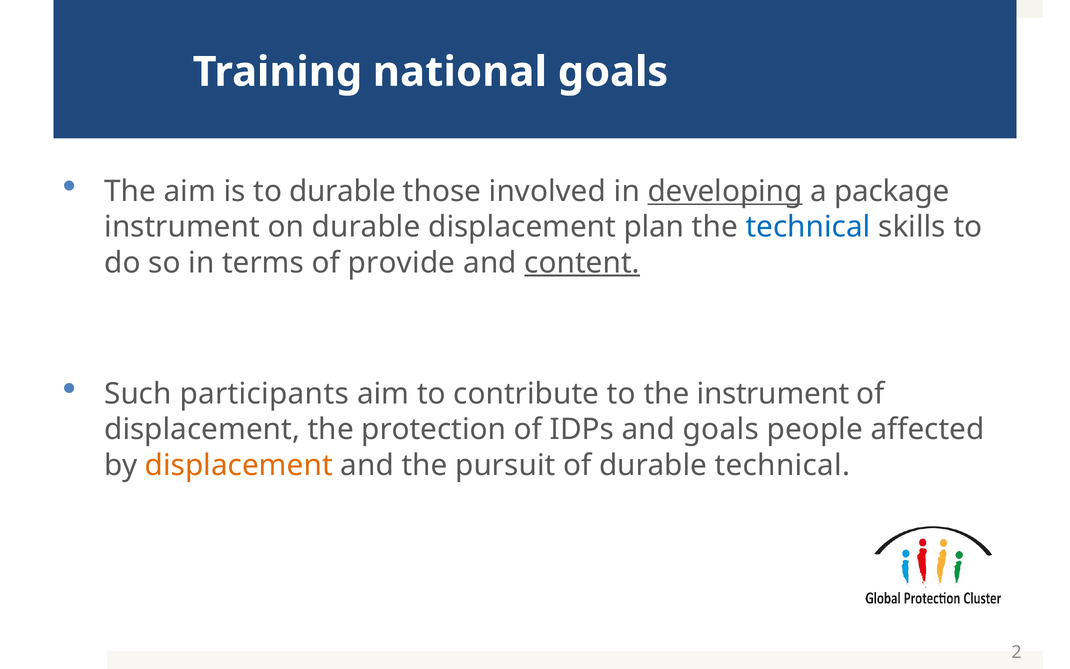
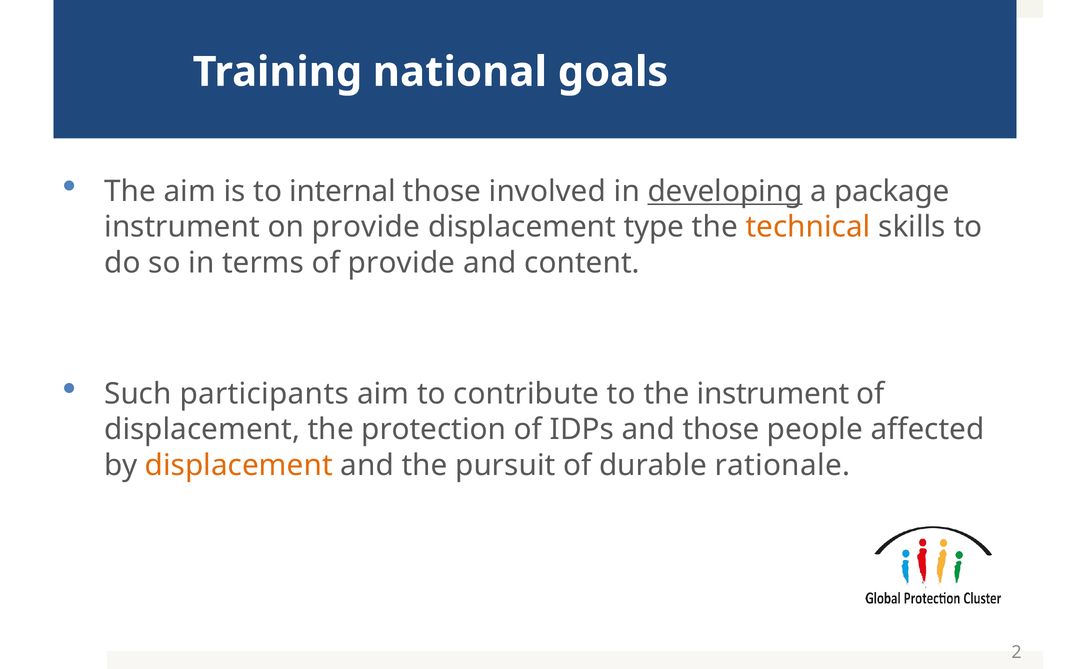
to durable: durable -> internal (343, 191)
on durable: durable -> provide (366, 227)
plan: plan -> type (654, 227)
technical colour: blue -> orange (808, 227)
content underline: present -> none (582, 263)
and goals: goals -> those (721, 429)
durable technical: technical -> rationale (782, 465)
